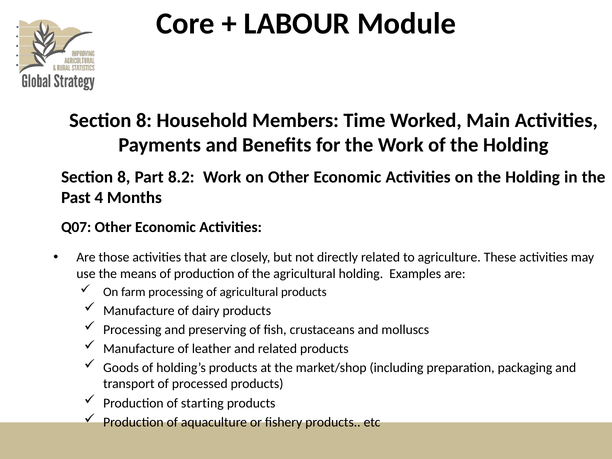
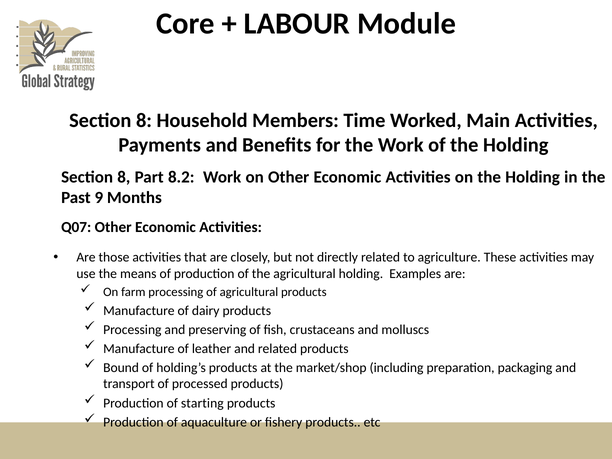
4: 4 -> 9 (99, 198)
Goods: Goods -> Bound (121, 368)
